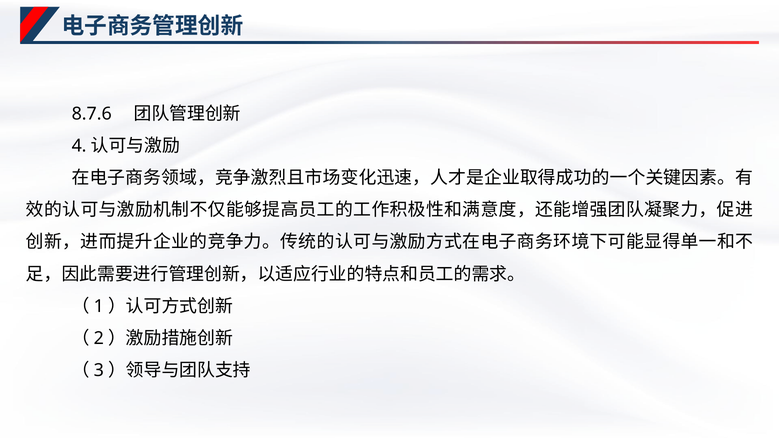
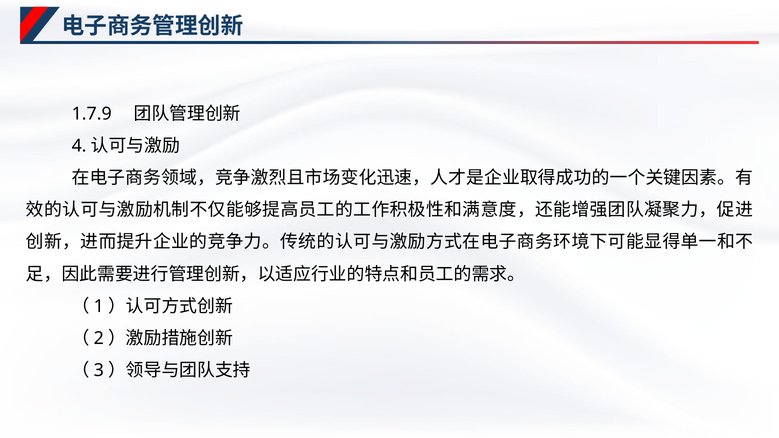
8.7.6: 8.7.6 -> 1.7.9 (92, 114)
